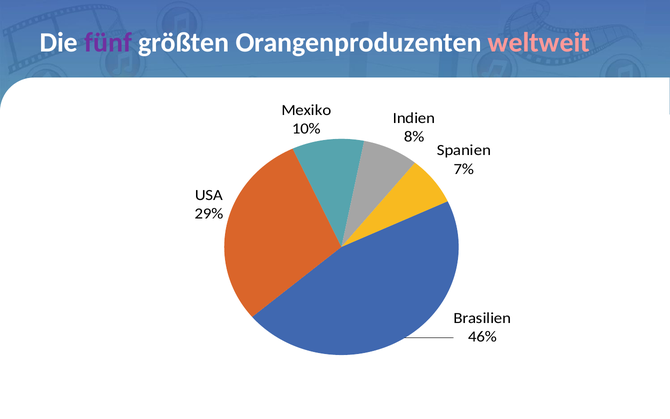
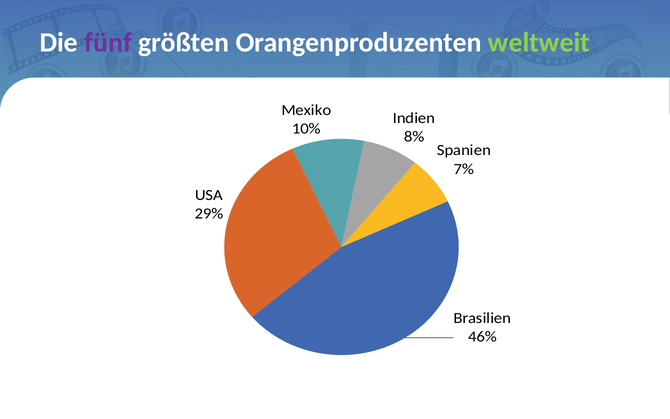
weltweit colour: pink -> light green (539, 42)
